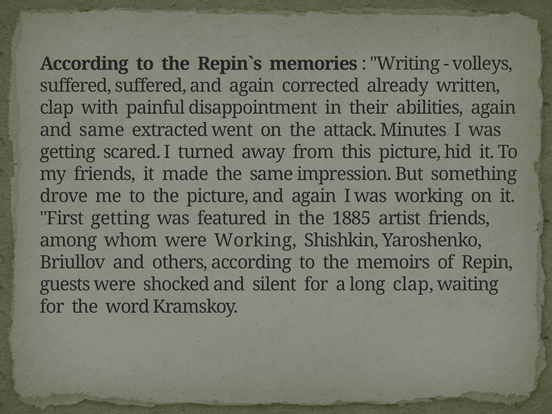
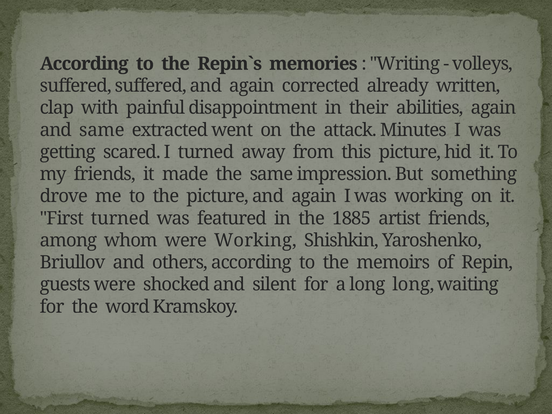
First getting: getting -> turned (120, 218)
long clap: clap -> long (413, 285)
